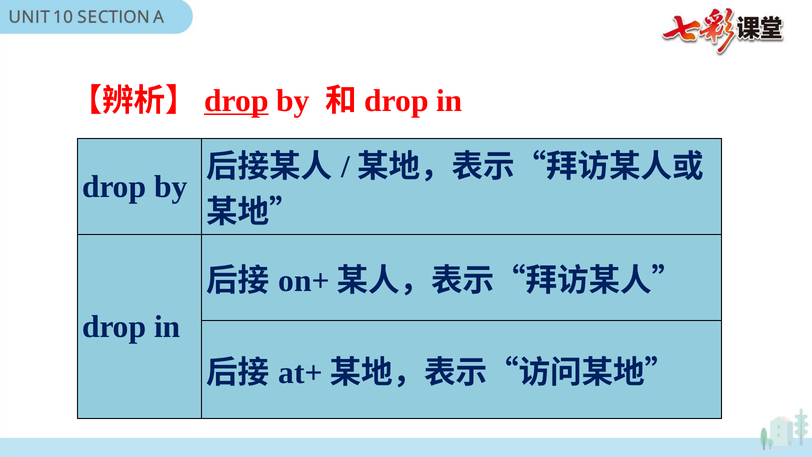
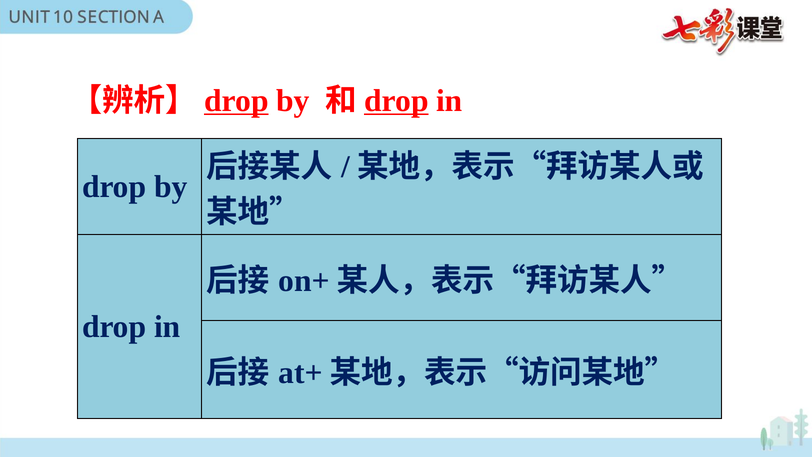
drop underline: none -> present (396, 101)
